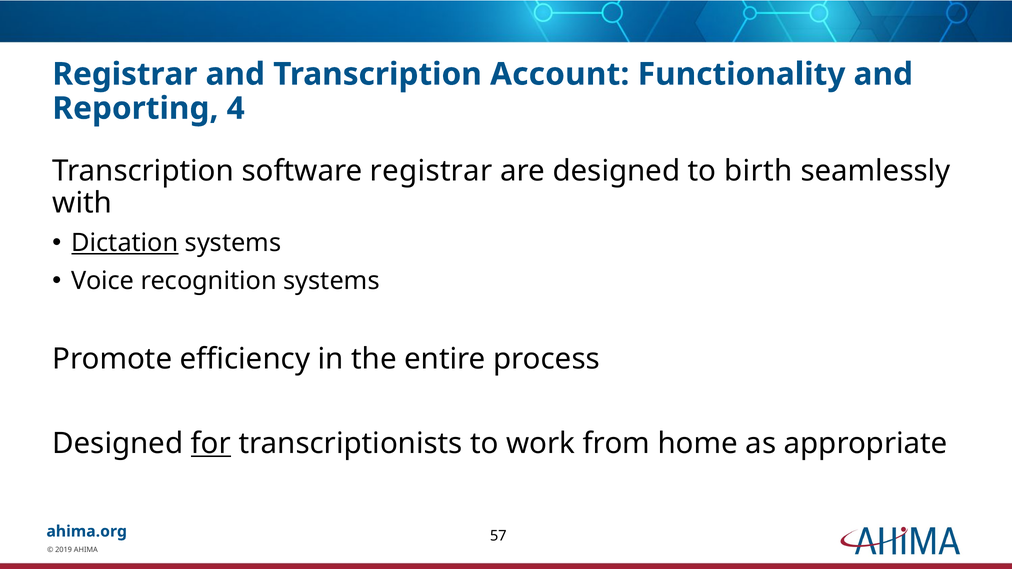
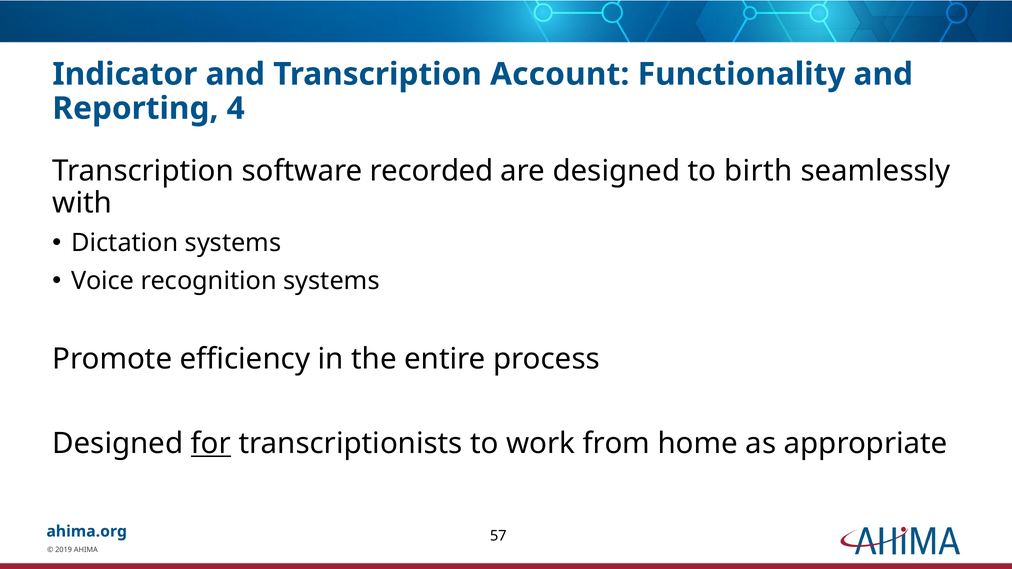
Registrar: Registrar -> Indicator (125, 74)
software registrar: registrar -> recorded (431, 171)
Dictation underline: present -> none (125, 243)
